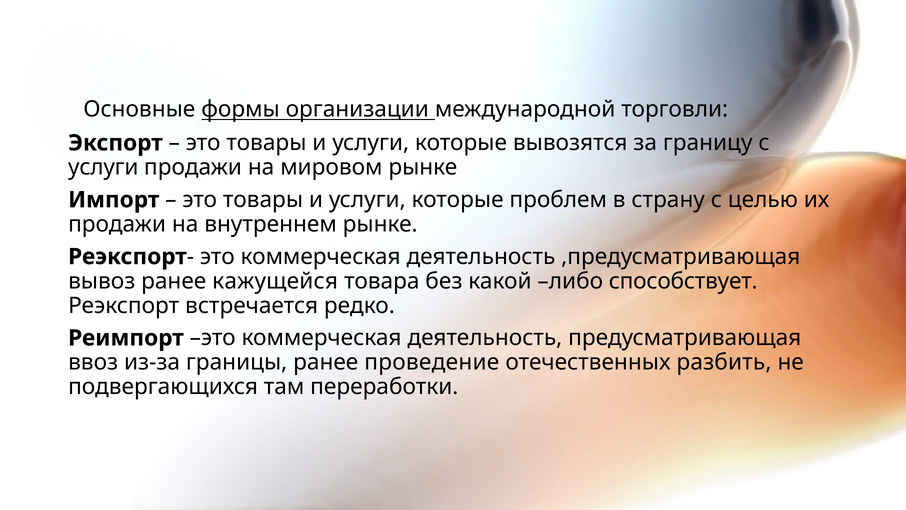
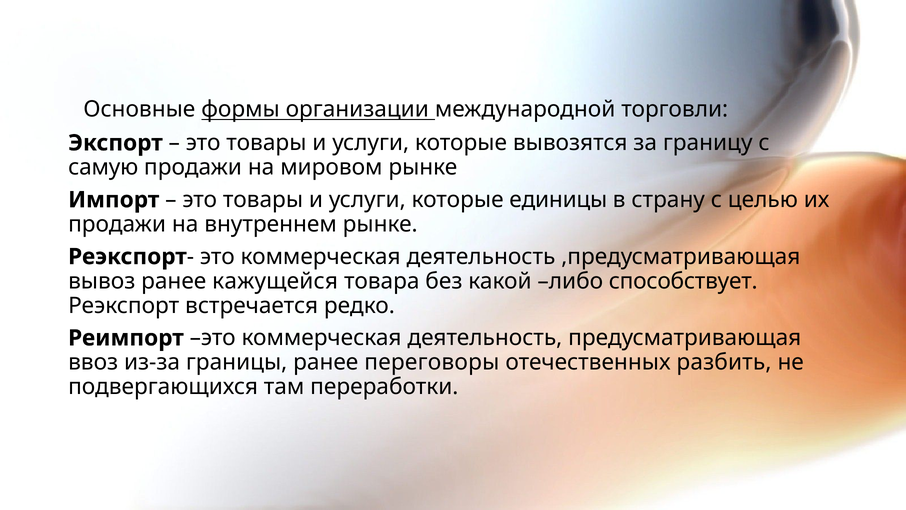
услуги: услуги -> самую (103, 167)
проблем: проблем -> единицы (558, 200)
проведение: проведение -> переговоры (432, 362)
